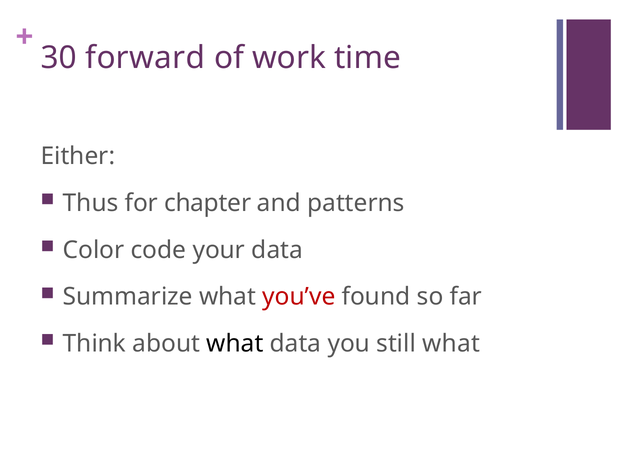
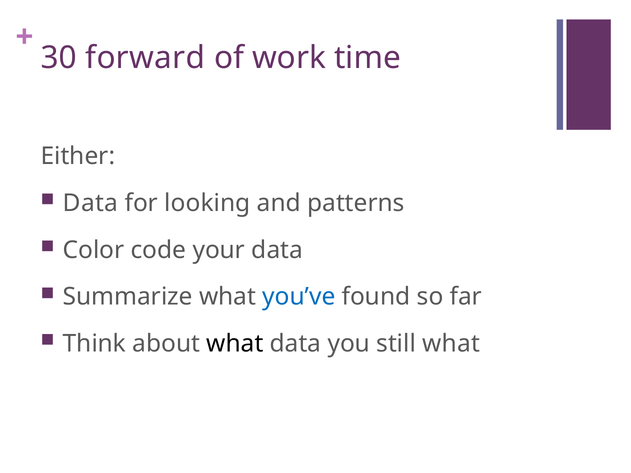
Thus: Thus -> Data (90, 203)
chapter: chapter -> looking (207, 203)
you’ve colour: red -> blue (299, 297)
